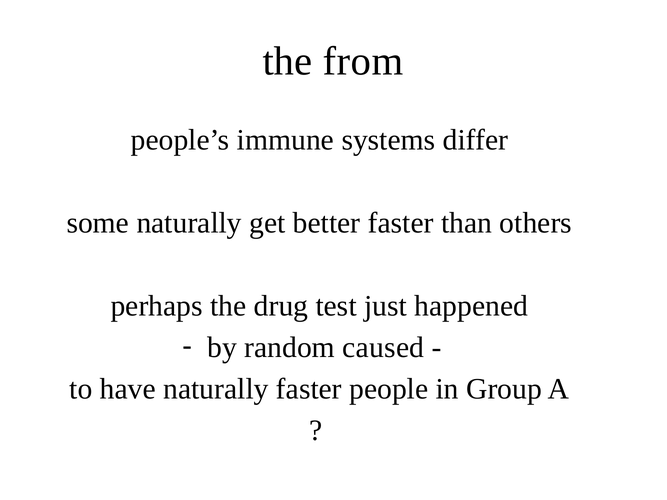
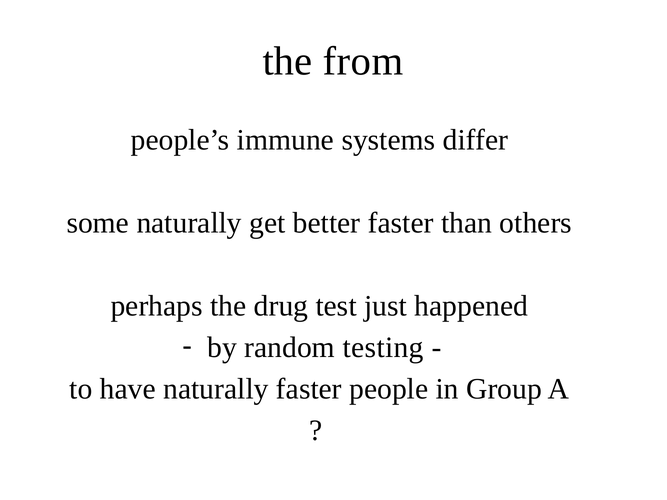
caused: caused -> testing (383, 348)
